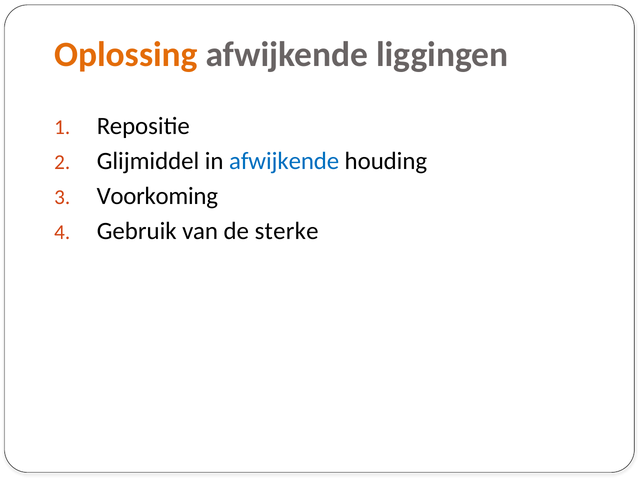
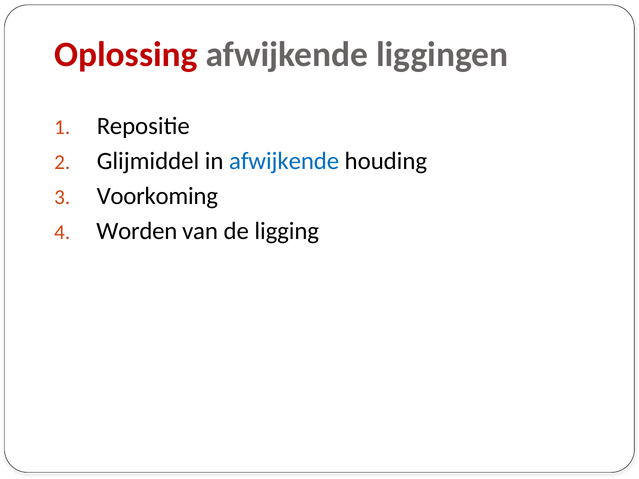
Oplossing colour: orange -> red (126, 55)
Gebruik: Gebruik -> Worden (137, 231)
sterke: sterke -> ligging (287, 231)
